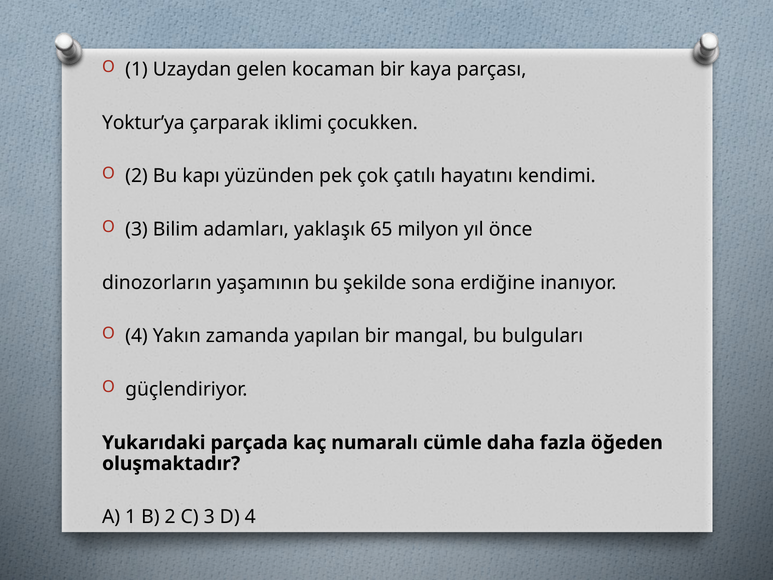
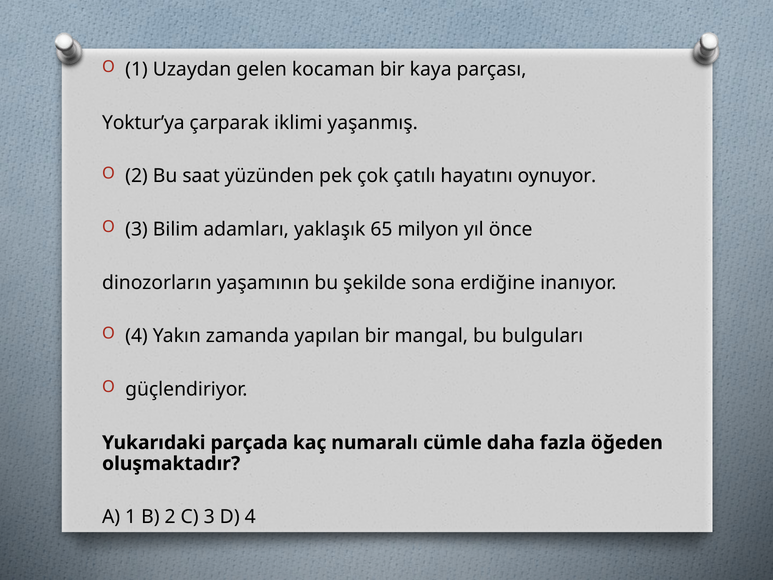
çocukken: çocukken -> yaşanmış (373, 123)
kapı: kapı -> saat (201, 176)
kendimi: kendimi -> oynuyor (557, 176)
